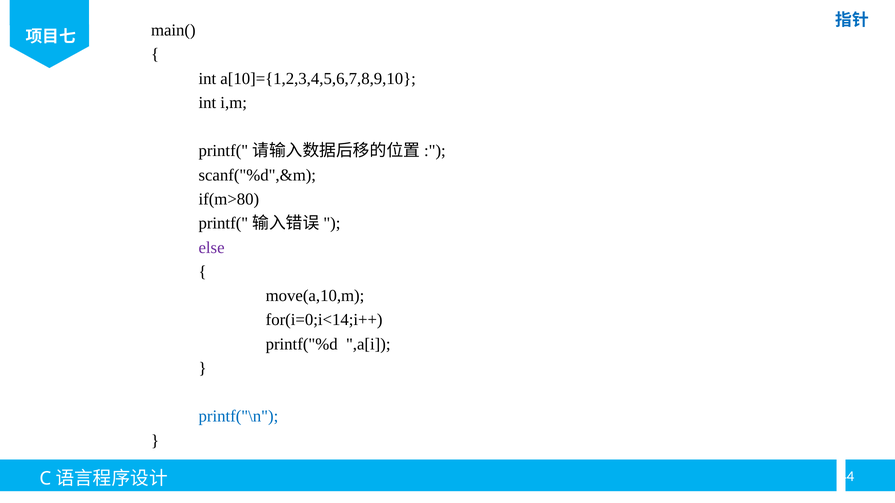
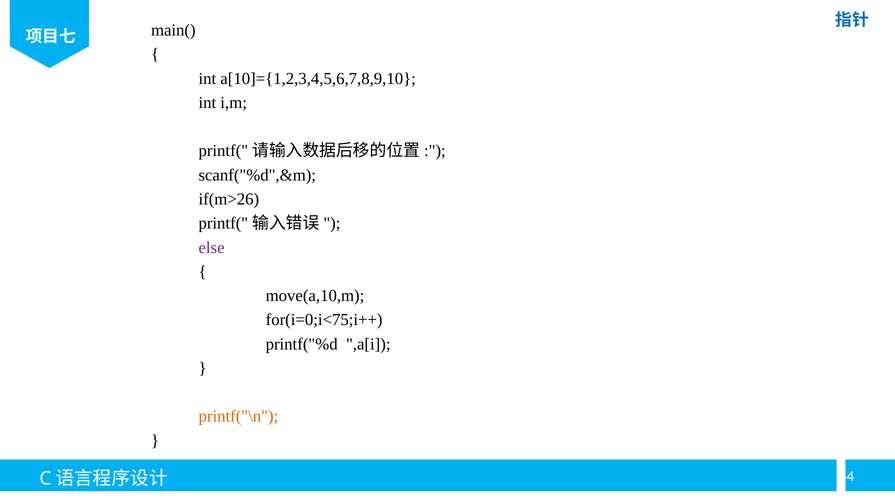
if(m>80: if(m>80 -> if(m>26 (229, 199)
for(i=0;i<14;i++: for(i=0;i<14;i++ -> for(i=0;i<75;i++ (324, 320)
printf("\n colour: blue -> orange (238, 417)
